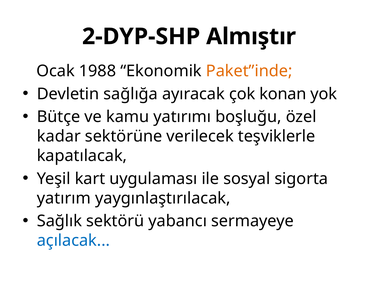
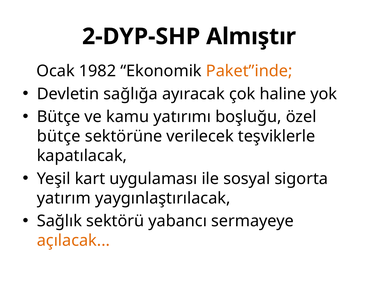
1988: 1988 -> 1982 (97, 71)
konan: konan -> haline (283, 94)
kadar: kadar -> bütçe (59, 137)
açılacak colour: blue -> orange (73, 241)
